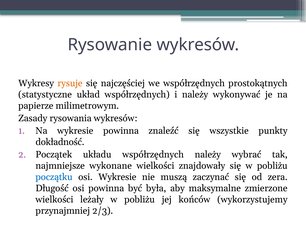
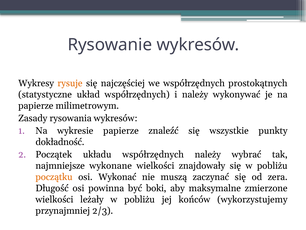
wykresie powinna: powinna -> papierze (121, 130)
początku colour: blue -> orange (54, 177)
osi Wykresie: Wykresie -> Wykonać (117, 177)
była: była -> boki (156, 188)
